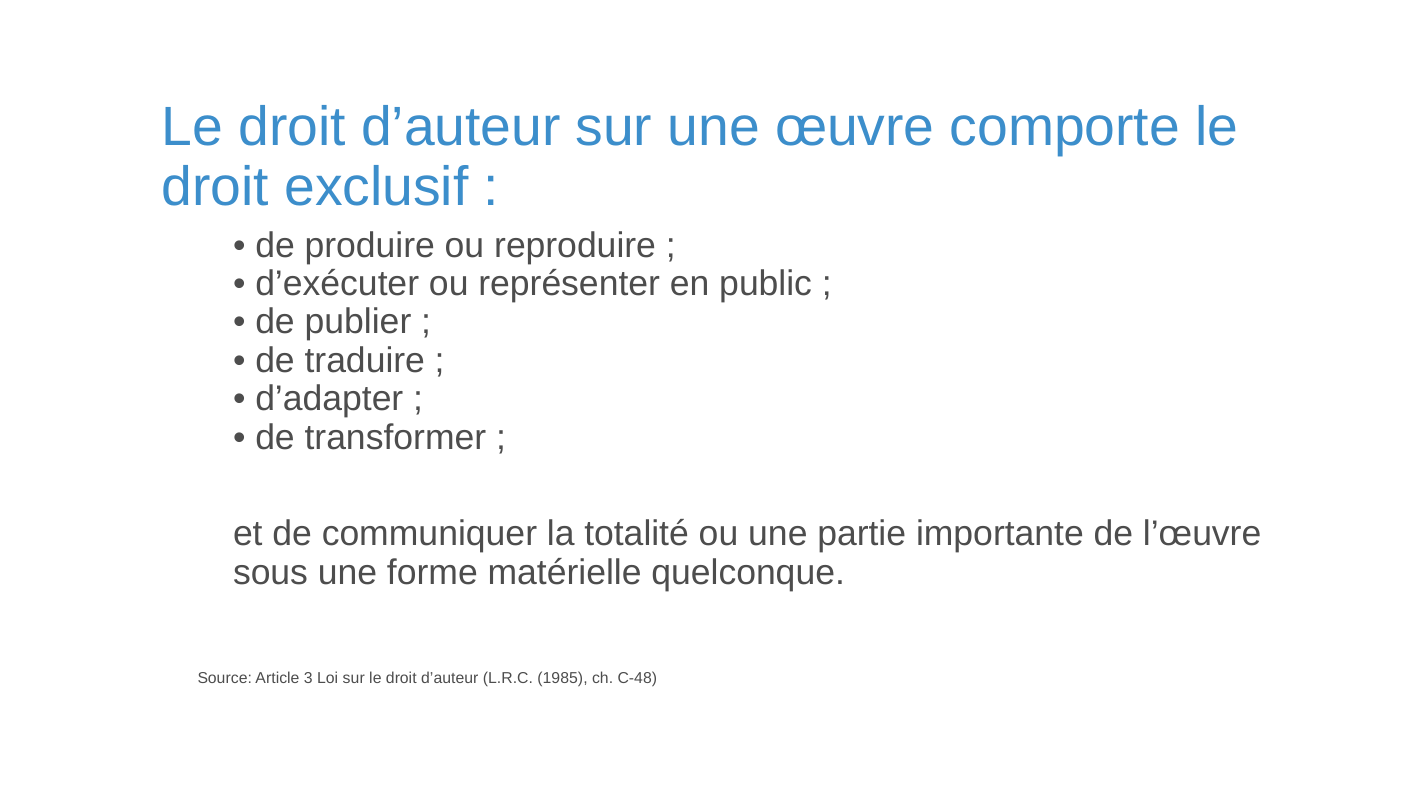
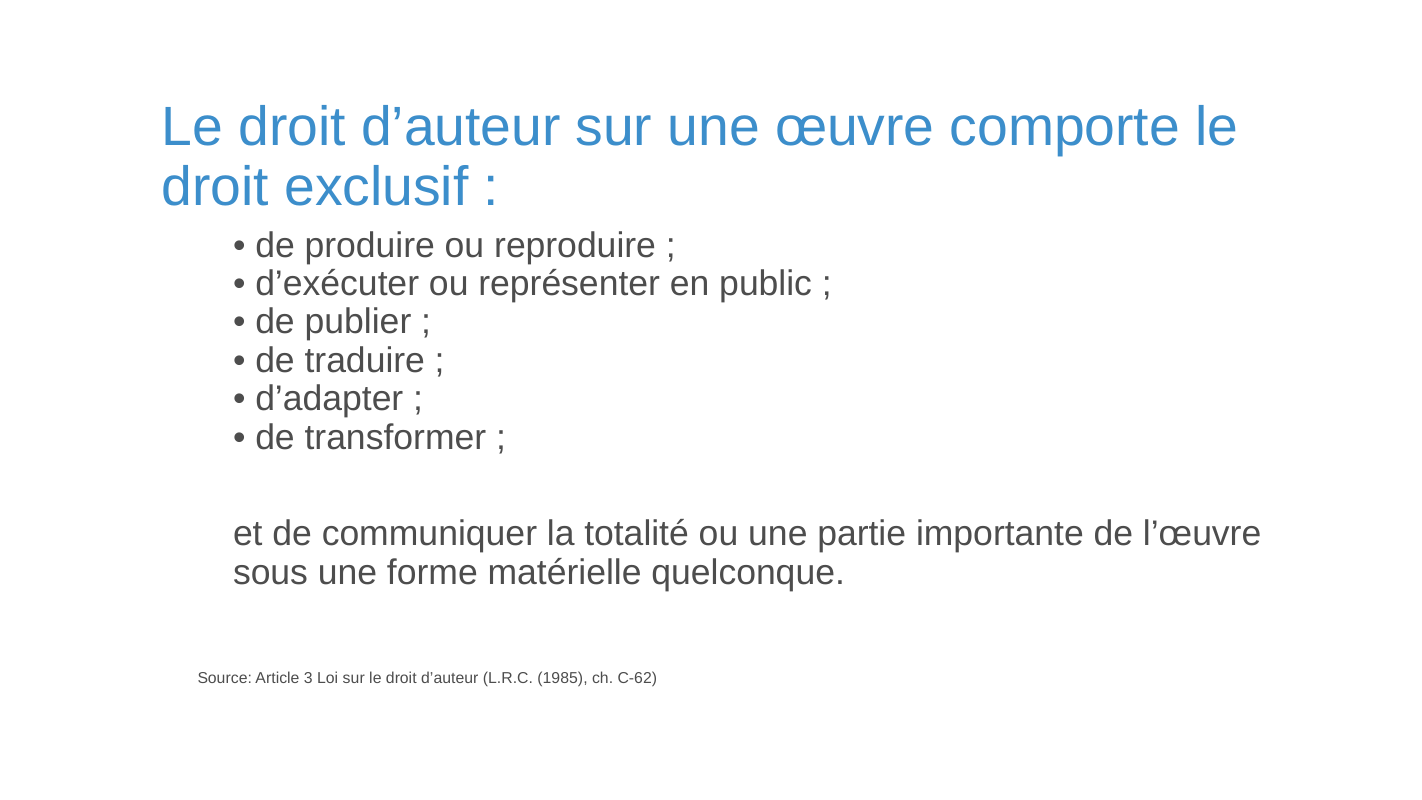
C-48: C-48 -> C-62 (637, 678)
